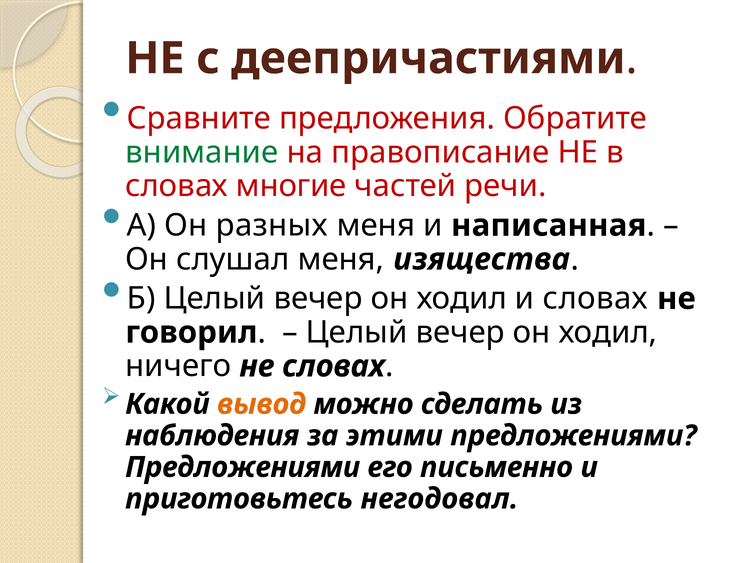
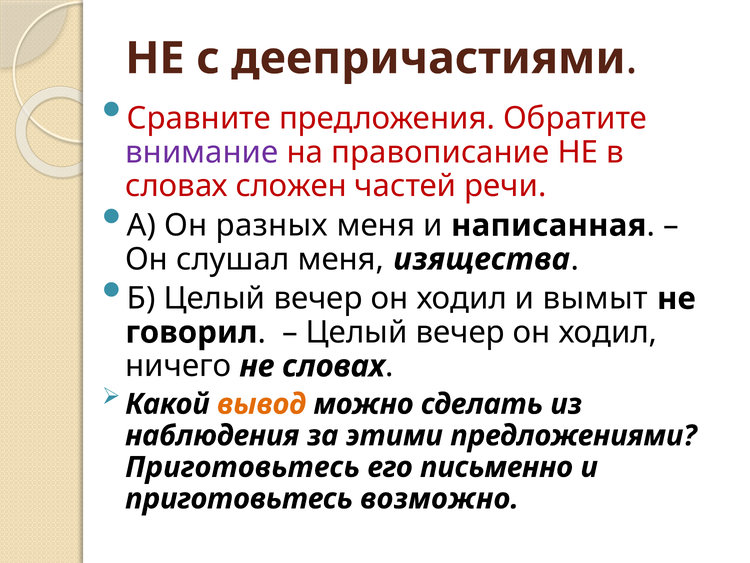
внимание colour: green -> purple (202, 152)
многие: многие -> сложен (291, 186)
и словах: словах -> вымыт (595, 298)
Предложениями: Предложениями -> Приготовьтесь (243, 467)
негодовал: негодовал -> возможно (440, 498)
